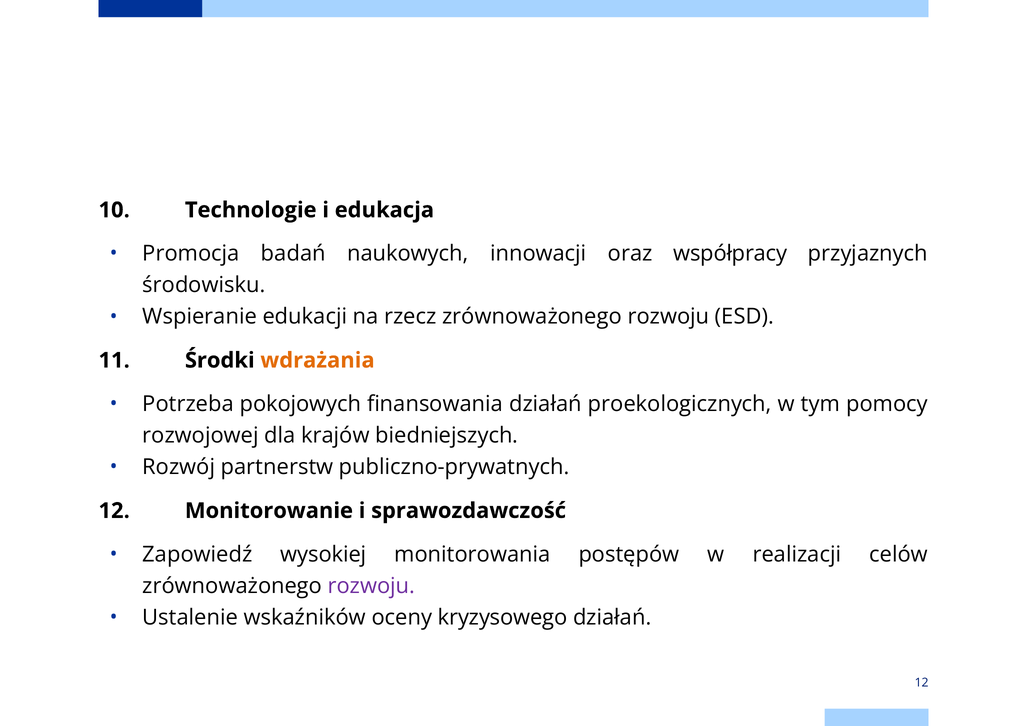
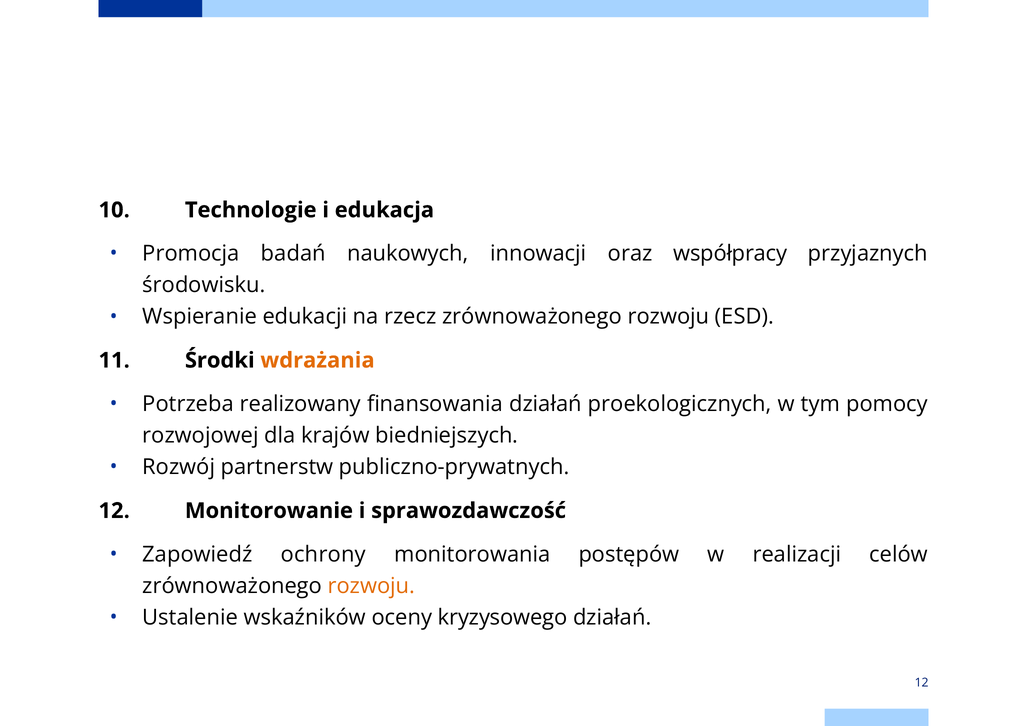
pokojowych: pokojowych -> realizowany (300, 404)
wysokiej: wysokiej -> ochrony (323, 554)
rozwoju colour: purple -> orange (372, 586)
